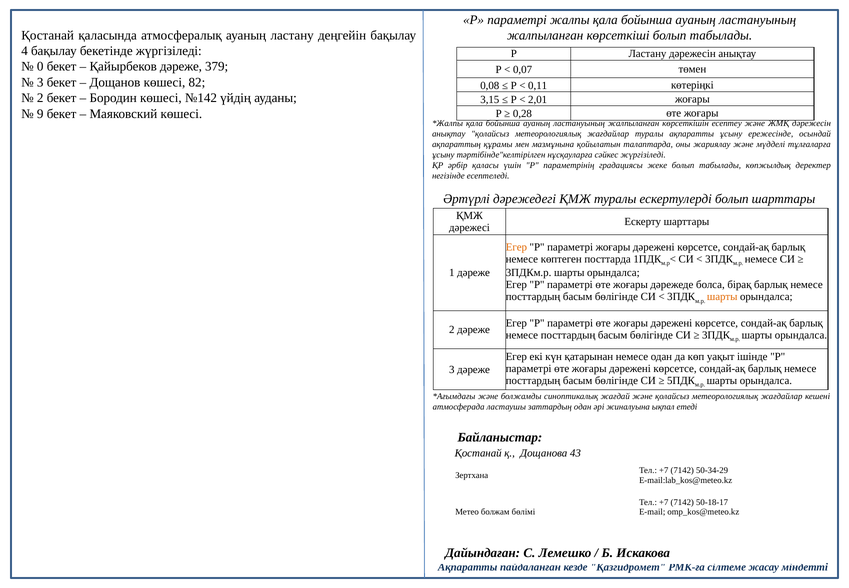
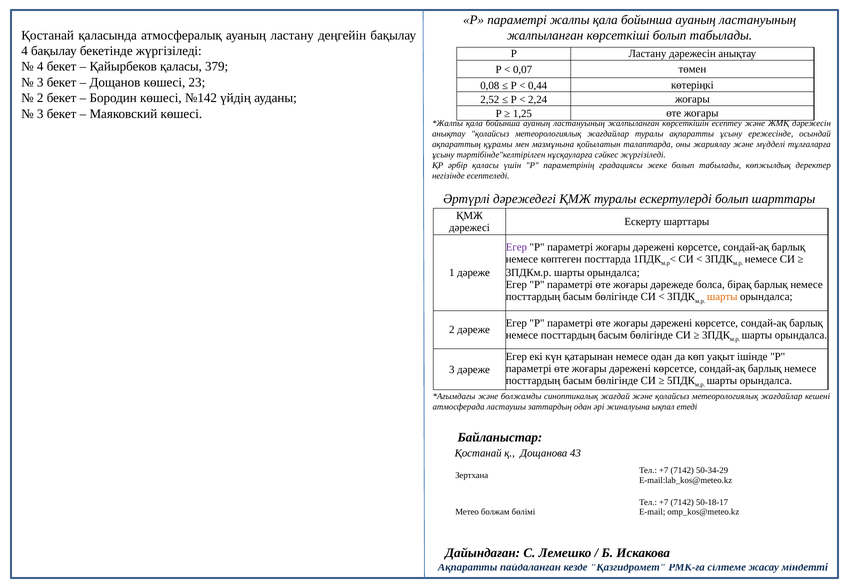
0: 0 -> 4 (40, 67)
Қайырбеков дәреже: дәреже -> қаласы (181, 67)
82: 82 -> 23 (197, 82)
0,11: 0,11 -> 0,44 (538, 85)
3,15: 3,15 -> 2,52 (490, 99)
2,01: 2,01 -> 2,24 (538, 99)
9: 9 -> 3 (40, 114)
0,28: 0,28 -> 1,25 (522, 113)
Егер colour: orange -> purple (516, 247)
